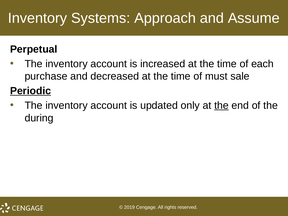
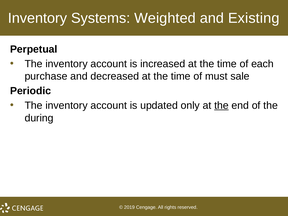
Approach: Approach -> Weighted (165, 18)
Assume: Assume -> Existing (254, 18)
Periodic underline: present -> none (31, 91)
